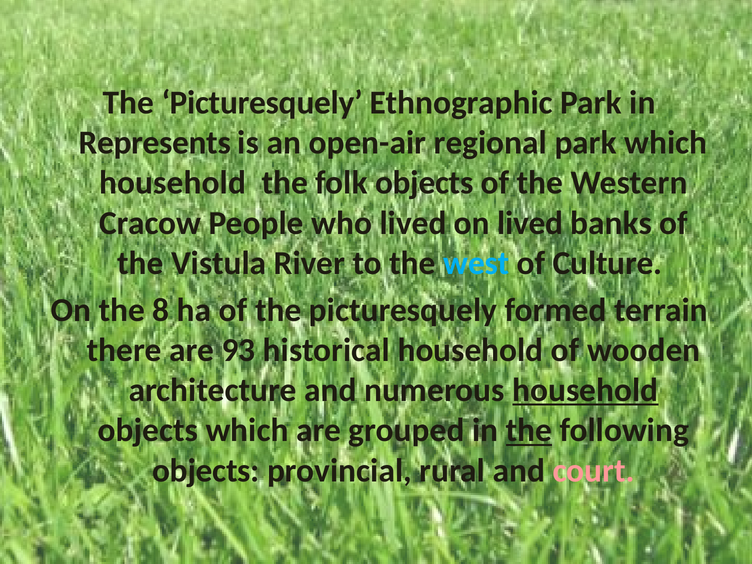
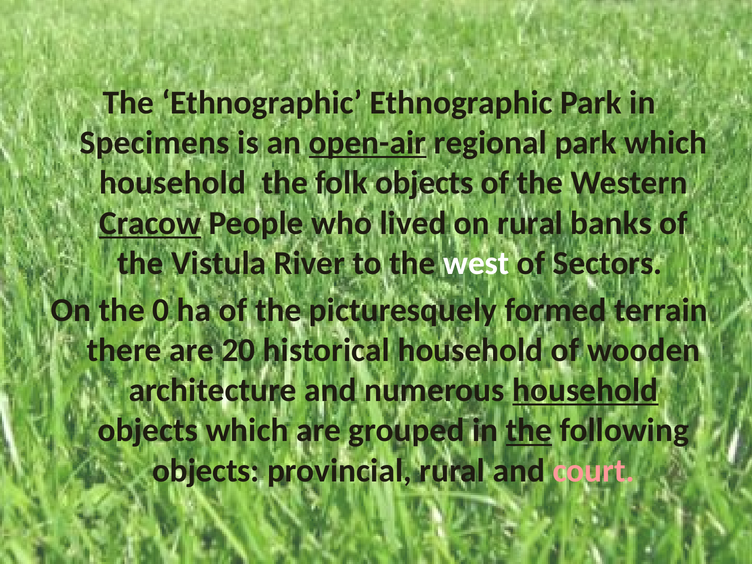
Picturesquely: Picturesquely -> Ethnographic (262, 103)
Represents: Represents -> Specimens (155, 143)
open-air underline: none -> present (368, 143)
Cracow underline: none -> present (150, 223)
on lived: lived -> rural (530, 223)
west colour: light blue -> white (476, 263)
Culture: Culture -> Sectors (608, 263)
8: 8 -> 0 (161, 310)
93: 93 -> 20 (238, 350)
